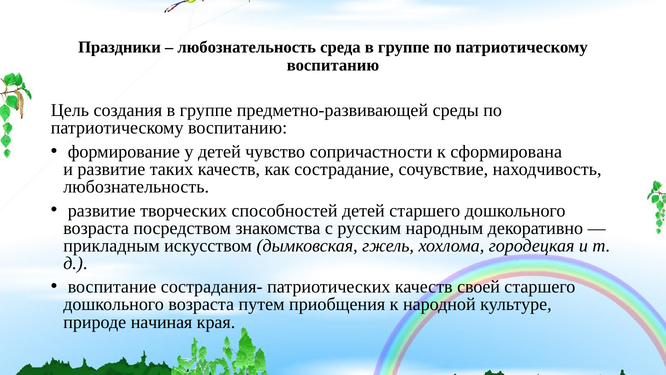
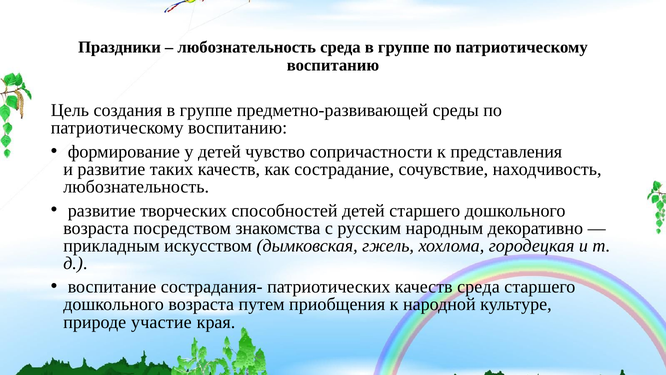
сформирована: сформирована -> представления (506, 152)
качеств своей: своей -> среда (478, 287)
начиная: начиная -> участие (161, 322)
